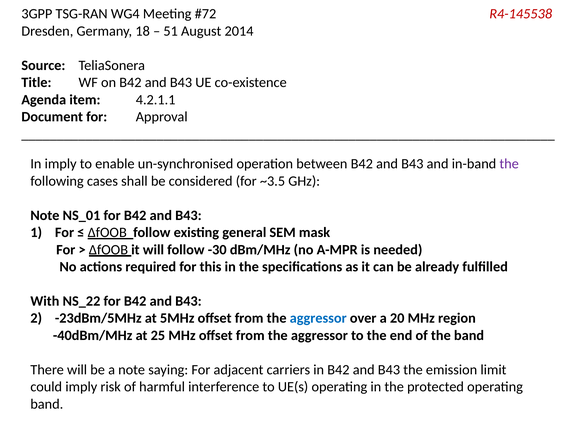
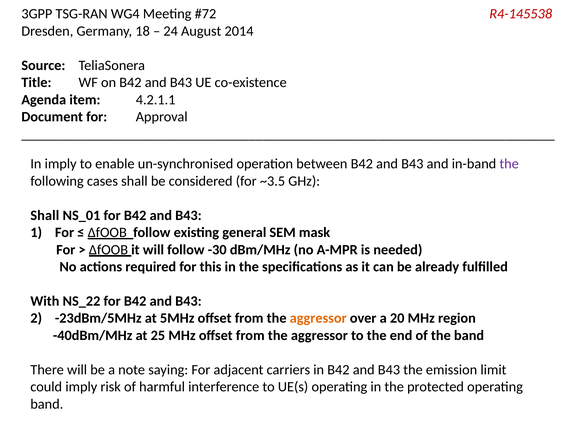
51: 51 -> 24 (171, 31)
Note: Note -> Shall (45, 215)
aggressor colour: blue -> orange (318, 318)
